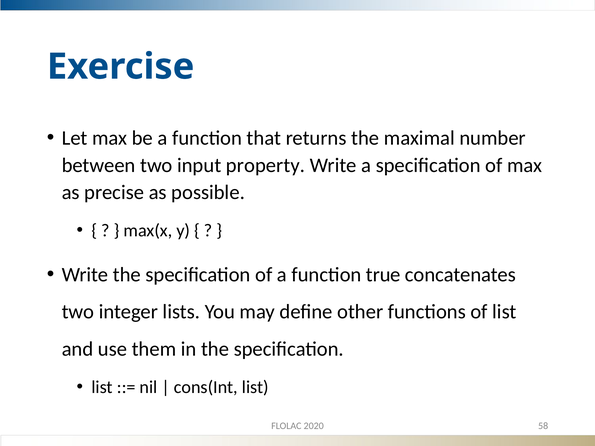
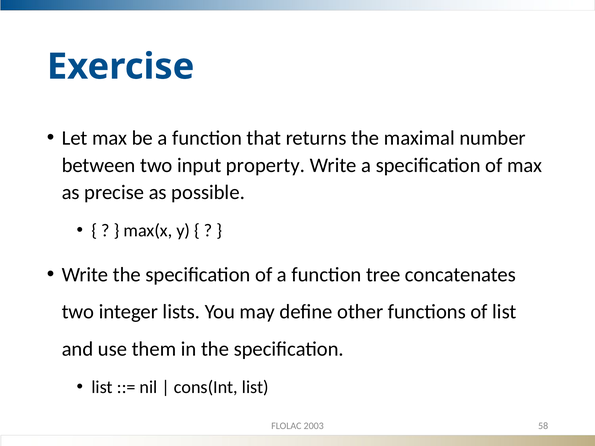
true: true -> tree (383, 275)
2020: 2020 -> 2003 (314, 426)
